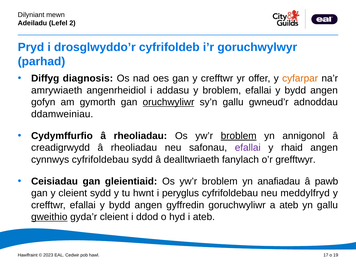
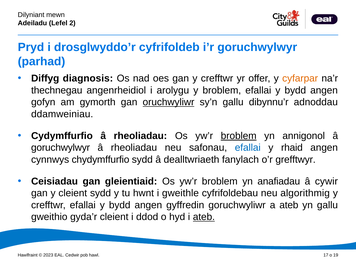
amrywiaeth: amrywiaeth -> thechnegau (57, 90)
addasu: addasu -> arolygu (173, 90)
gwneud’r: gwneud’r -> dibynnu’r (269, 102)
creadigrwydd: creadigrwydd -> goruchwylwyr (61, 148)
efallai colour: purple -> blue (248, 148)
cynnwys cyfrifoldebau: cyfrifoldebau -> chydymffurfio (101, 160)
pawb: pawb -> cywir (326, 181)
peryglus: peryglus -> gweithle (180, 193)
meddylfryd: meddylfryd -> algorithmig (305, 193)
gweithio underline: present -> none (49, 217)
ateb underline: none -> present (204, 217)
